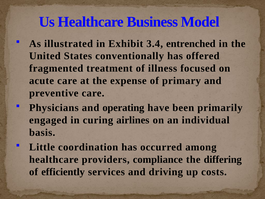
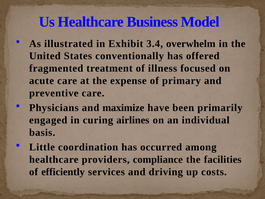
entrenched: entrenched -> overwhelm (191, 44)
operating: operating -> maximize (123, 108)
differing: differing -> facilities (223, 159)
